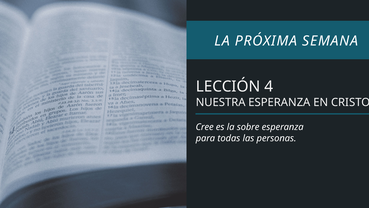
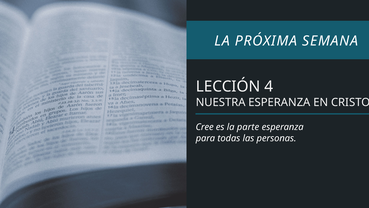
sobre: sobre -> parte (248, 127)
